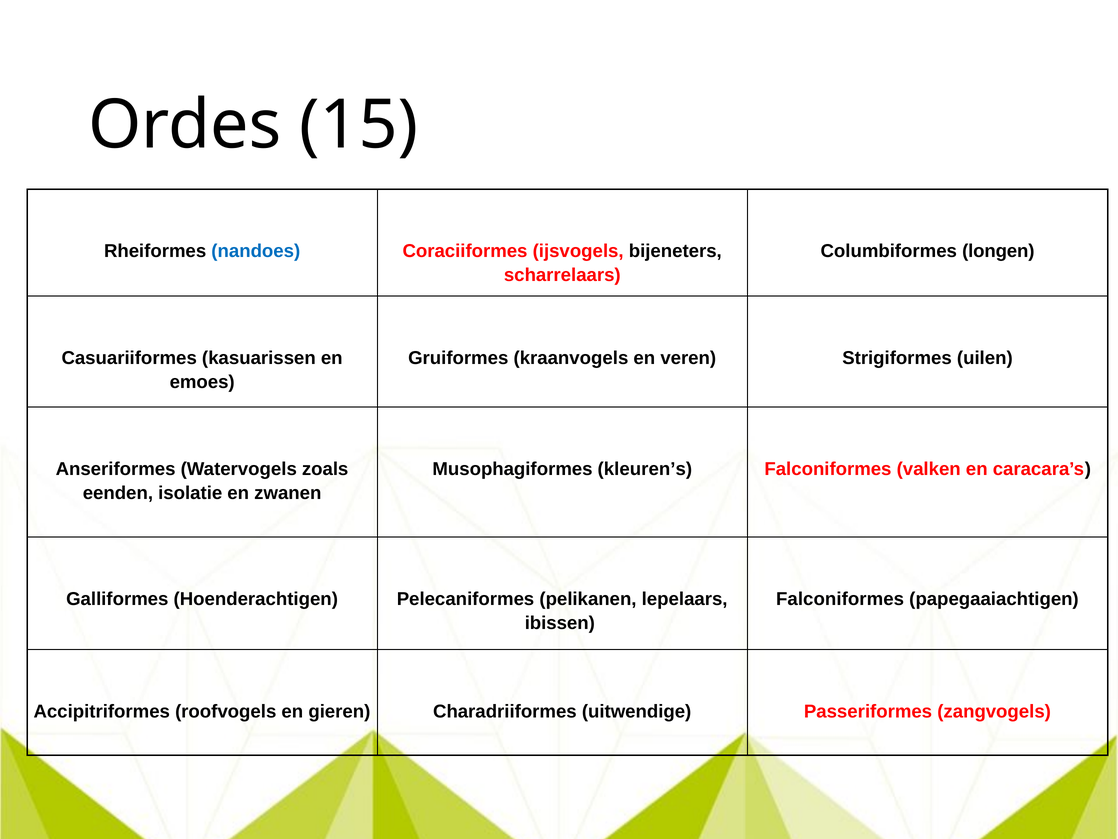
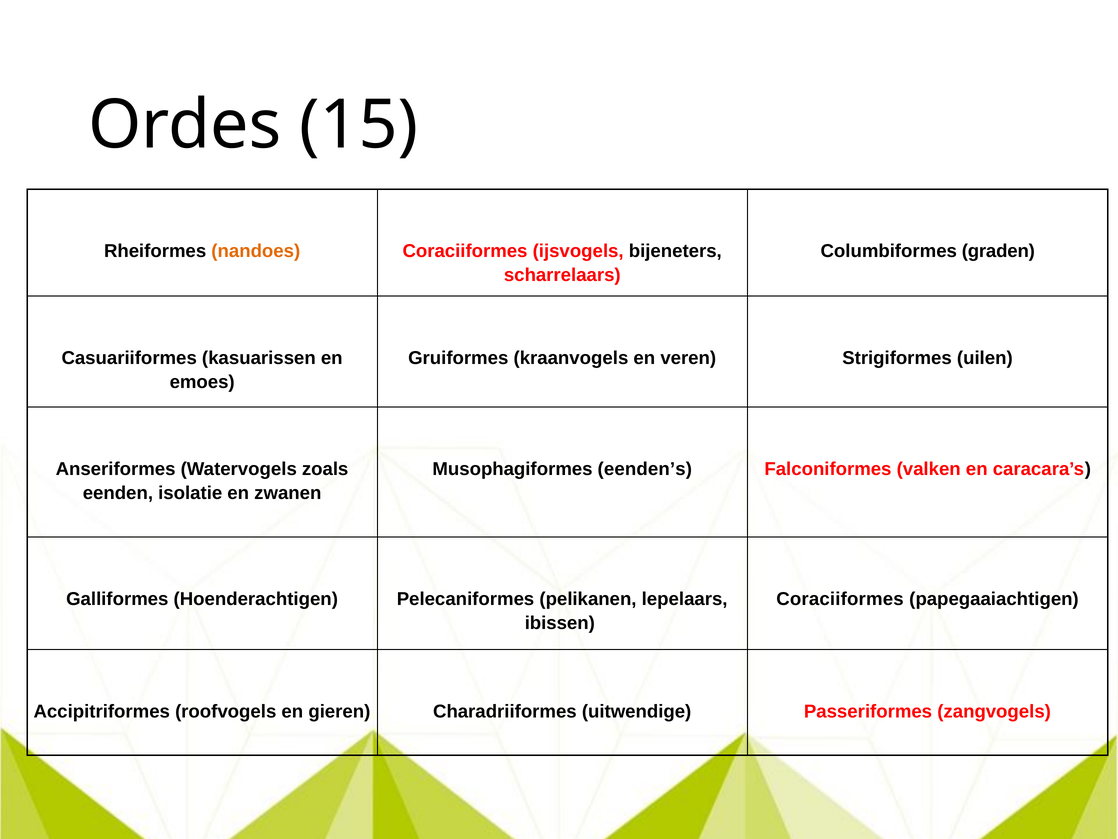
nandoes colour: blue -> orange (256, 251)
longen: longen -> graden (998, 251)
kleuren’s: kleuren’s -> eenden’s (645, 469)
Falconiformes: Falconiformes -> Coraciiformes (840, 599)
